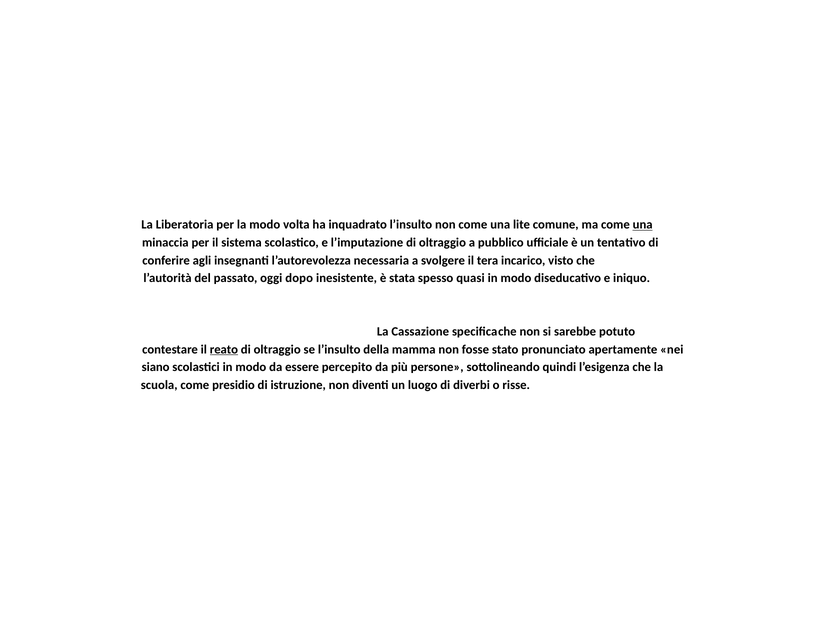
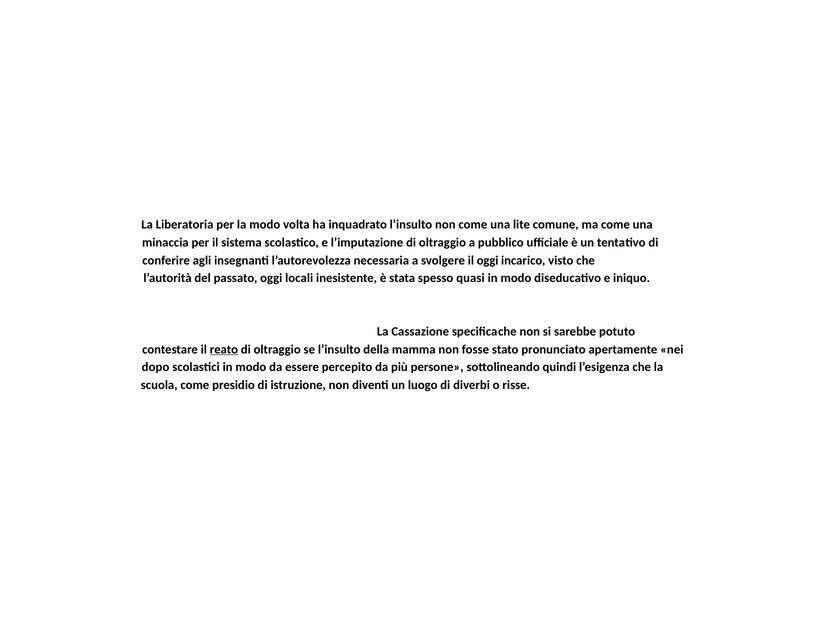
una underline: present -> none (643, 225)
il tera: tera -> oggi (488, 261)
dopo: dopo -> locali (299, 278)
siano: siano -> dopo (156, 367)
